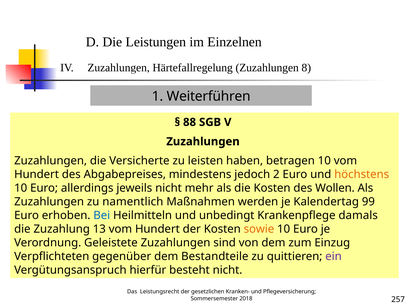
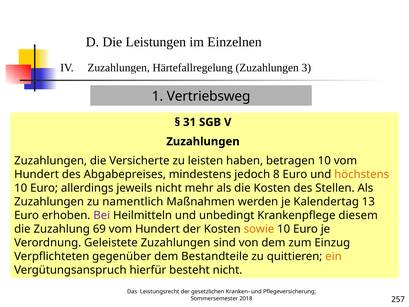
8: 8 -> 3 (306, 68)
Weiterführen: Weiterführen -> Vertriebsweg (209, 96)
88: 88 -> 31 (190, 122)
2: 2 -> 8 (276, 174)
Wollen: Wollen -> Stellen (335, 188)
99: 99 -> 13 (368, 202)
Bei colour: blue -> purple (102, 215)
damals: damals -> diesem (358, 215)
13: 13 -> 69 (99, 229)
ein colour: purple -> orange (334, 256)
